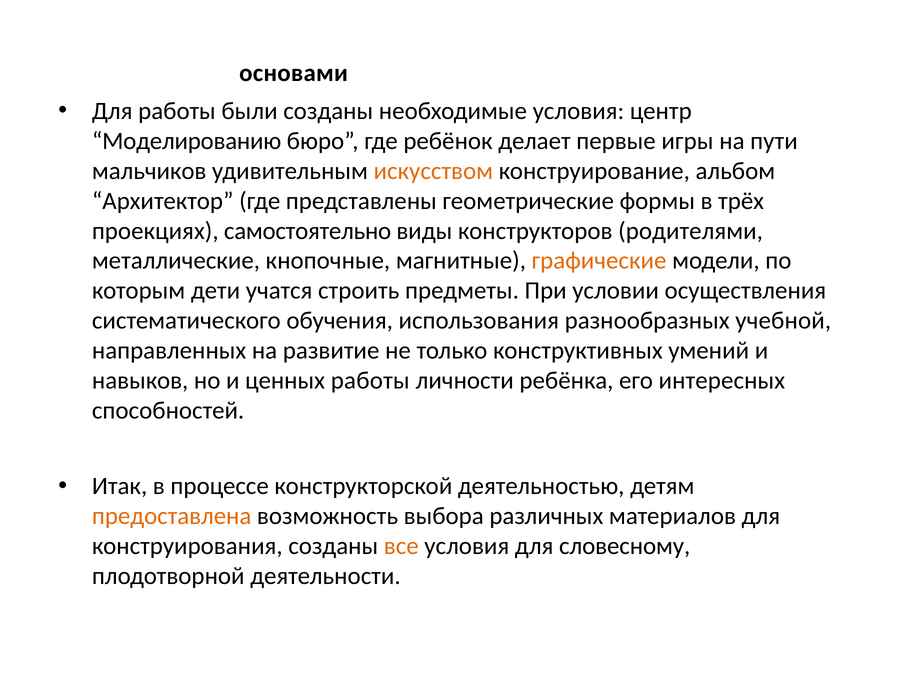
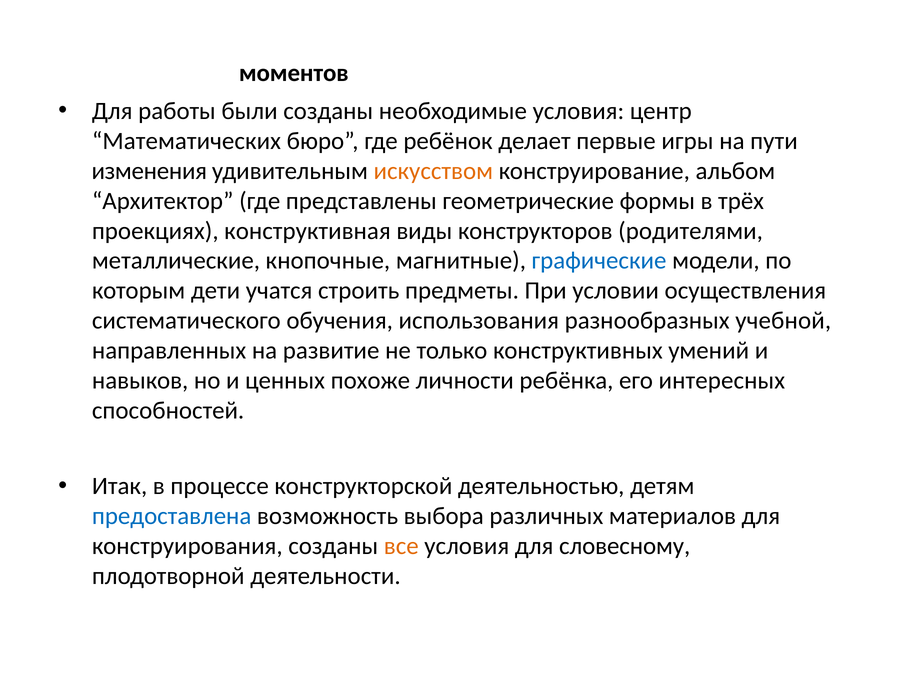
основами: основами -> моментов (294, 73)
Моделированию: Моделированию -> Математических (186, 141)
мальчиков: мальчиков -> изменения (149, 171)
самостоятельно: самостоятельно -> конструктивная (307, 231)
графические colour: orange -> blue (599, 261)
ценных работы: работы -> похоже (370, 380)
предоставлена colour: orange -> blue (172, 516)
